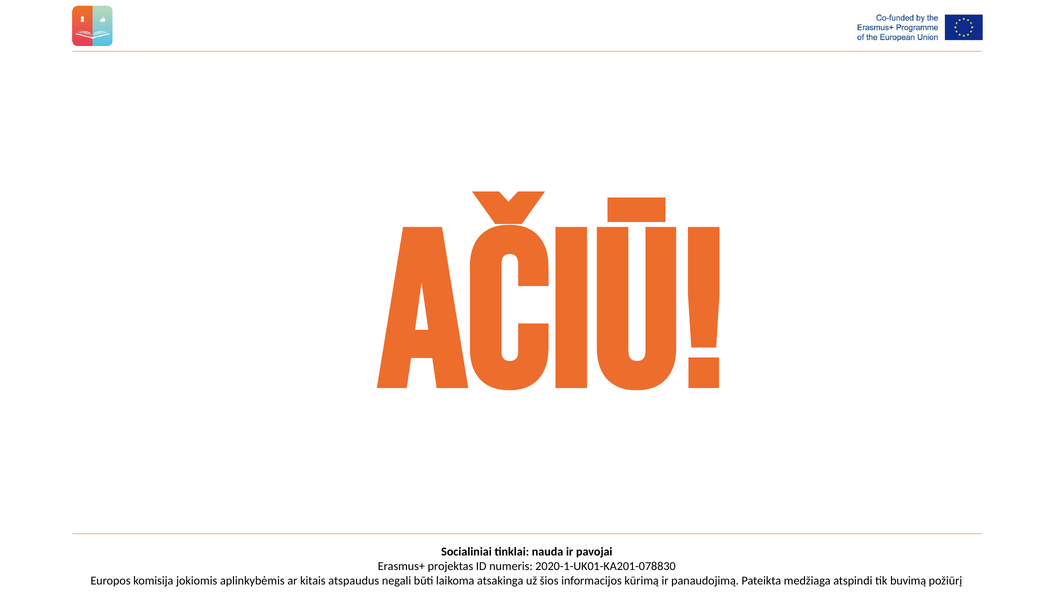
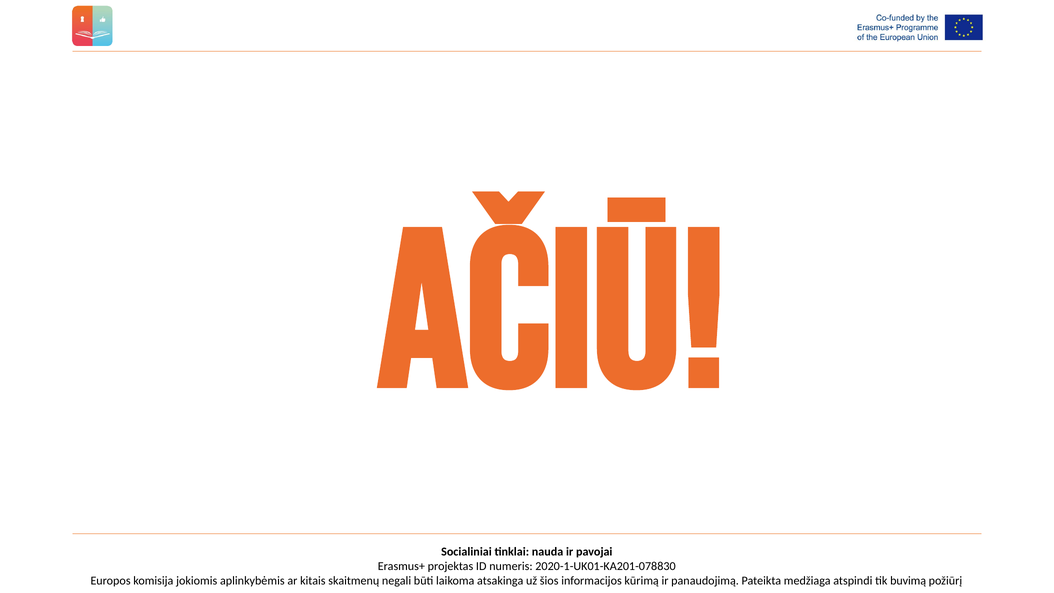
atspaudus: atspaudus -> skaitmenų (354, 581)
